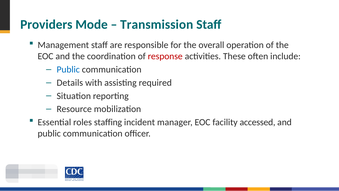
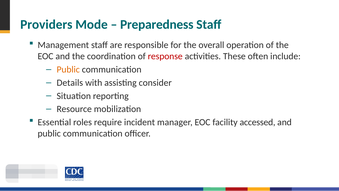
Transmission: Transmission -> Preparedness (157, 25)
Public colour: blue -> orange (68, 69)
required: required -> consider (155, 83)
staffing: staffing -> require (108, 122)
